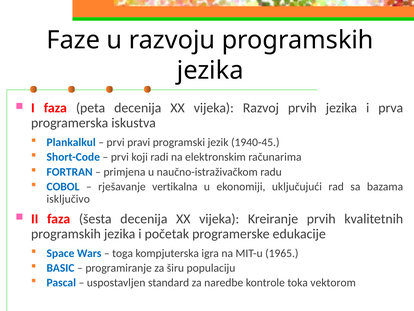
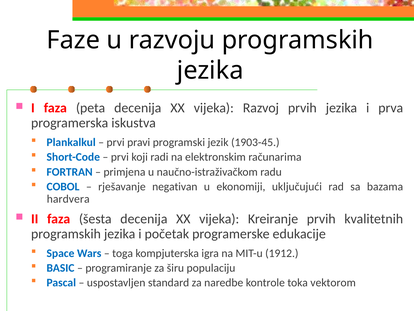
1940-45: 1940-45 -> 1903-45 (255, 142)
vertikalna: vertikalna -> negativan (175, 186)
isključivo: isključivo -> hardvera (68, 199)
1965: 1965 -> 1912 (282, 253)
